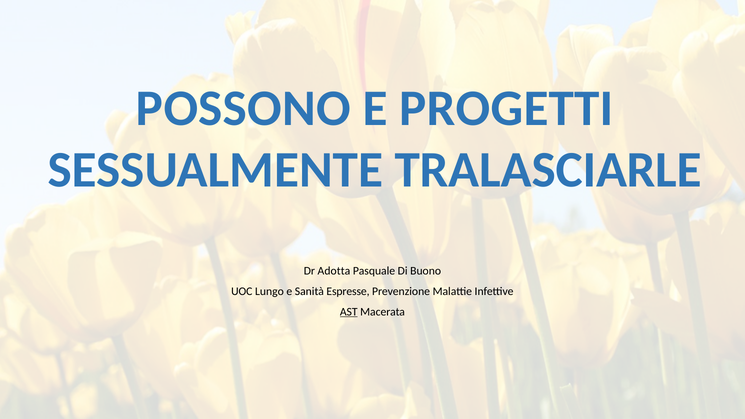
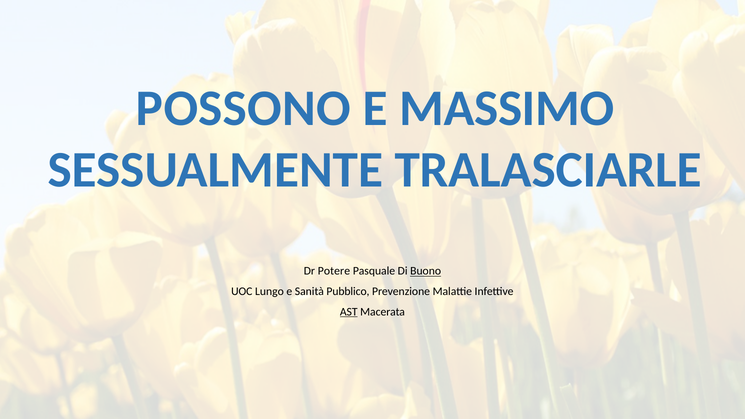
PROGETTI: PROGETTI -> MASSIMO (507, 108)
Adotta: Adotta -> Potere (334, 271)
Buono underline: none -> present (426, 271)
Espresse: Espresse -> Pubblico (348, 292)
